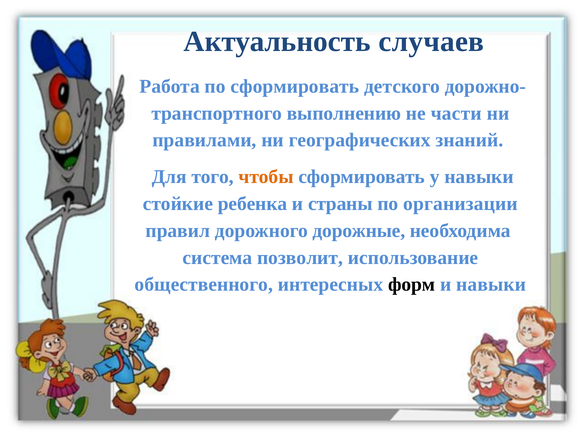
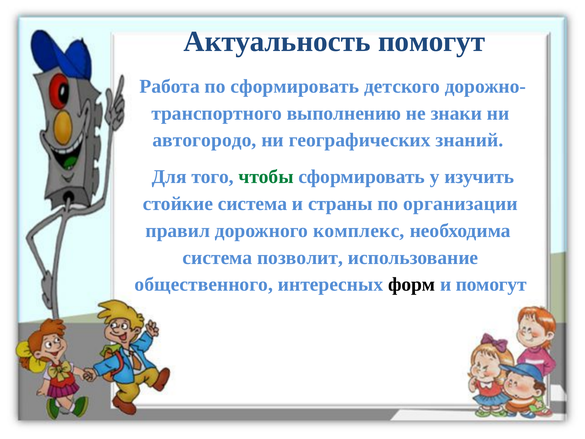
Актуальность случаев: случаев -> помогут (432, 42)
части: части -> знаки (456, 113)
правилами: правилами -> автогородо (204, 140)
чтобы colour: orange -> green (266, 177)
у навыки: навыки -> изучить (479, 177)
стойкие ребенка: ребенка -> система (253, 204)
дорожные: дорожные -> комплекс (359, 231)
и навыки: навыки -> помогут (491, 284)
